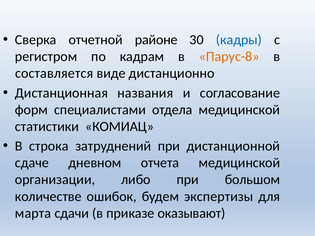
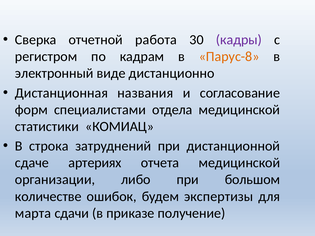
районе: районе -> работа (156, 40)
кадры colour: blue -> purple (239, 40)
составляется: составляется -> электронный (54, 73)
дневном: дневном -> артериях (95, 163)
оказывают: оказывают -> получение (191, 213)
